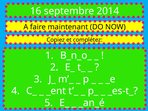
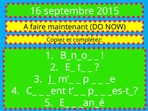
2014: 2014 -> 2015 (108, 11)
